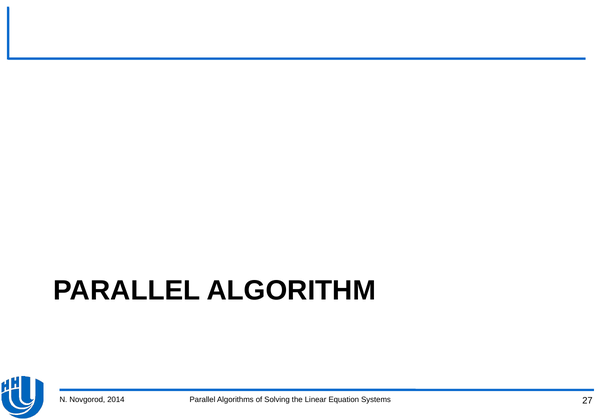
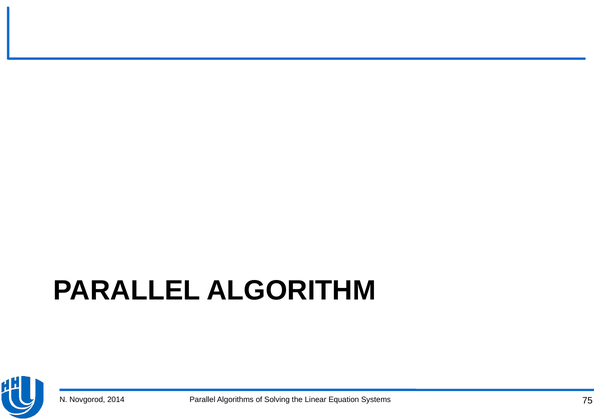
27: 27 -> 75 (587, 401)
